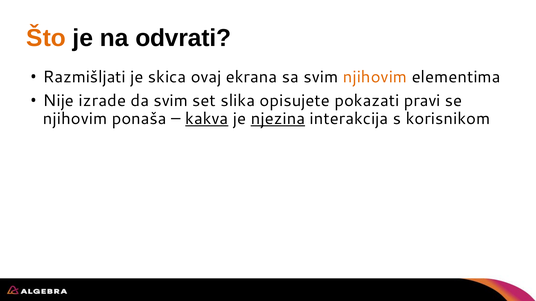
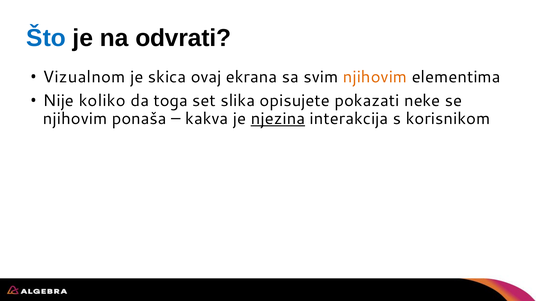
Što colour: orange -> blue (46, 38)
Razmišljati: Razmišljati -> Vizualnom (84, 77)
izrade: izrade -> koliko (102, 101)
da svim: svim -> toga (171, 101)
pravi: pravi -> neke (422, 101)
kakva underline: present -> none (207, 119)
